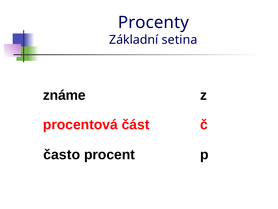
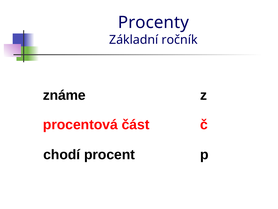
setina: setina -> ročník (180, 40)
často: často -> chodí (62, 154)
